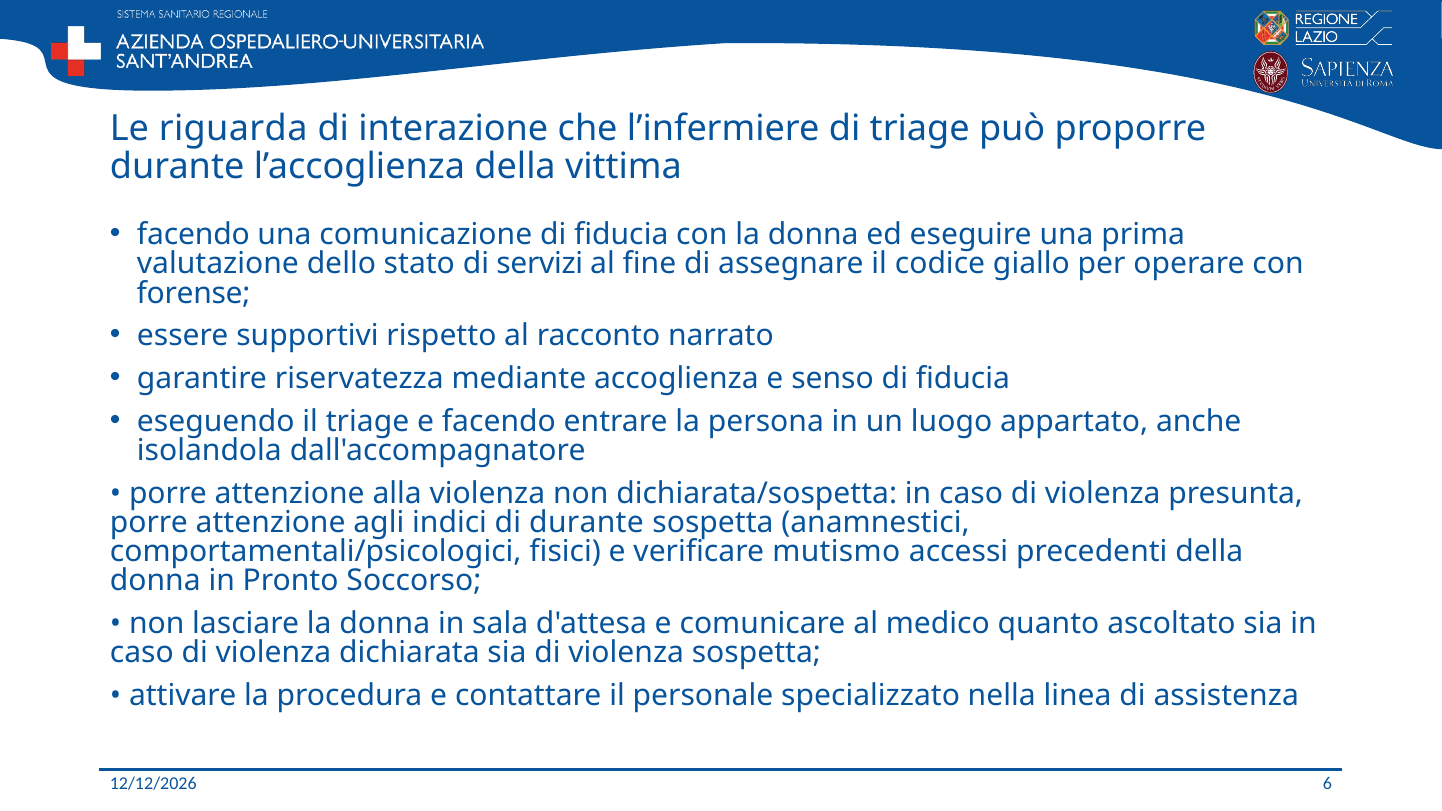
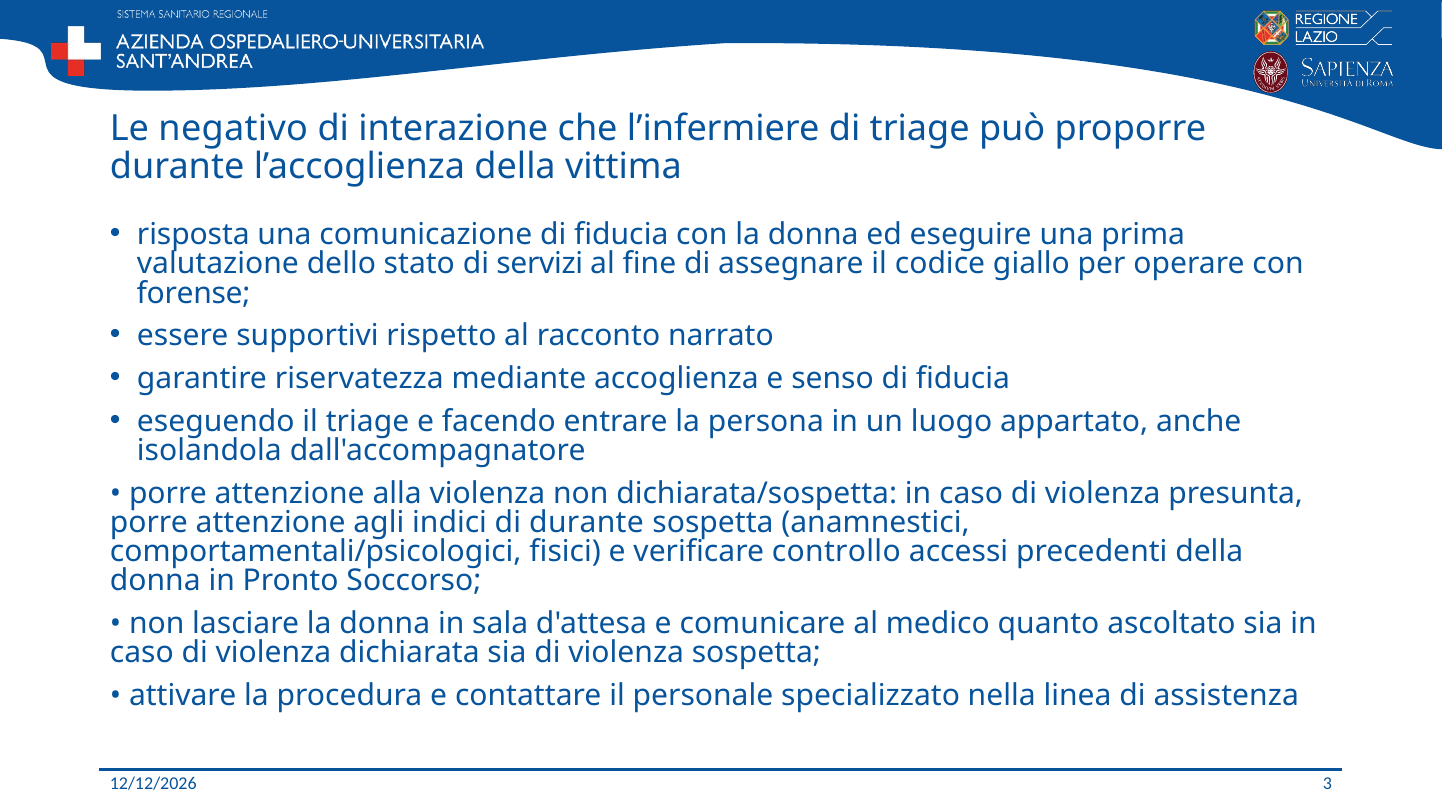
riguarda: riguarda -> negativo (233, 128)
facendo: facendo -> risposta (193, 235)
mutismo: mutismo -> controllo (836, 552)
6: 6 -> 3 (1328, 783)
